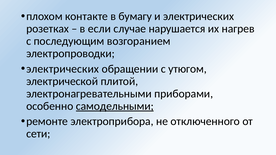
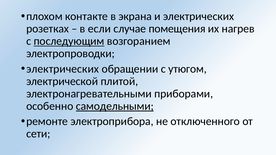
бумагу: бумагу -> экрана (135, 16)
нарушается: нарушается -> помещения (177, 29)
последующим underline: none -> present (69, 41)
